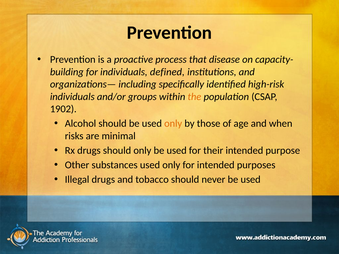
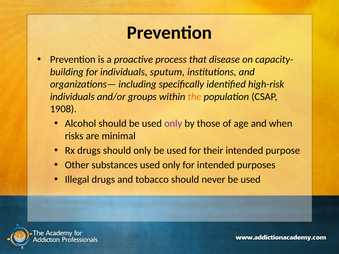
defined: defined -> sputum (167, 72)
1902: 1902 -> 1908 (63, 109)
only colour: orange -> purple (173, 124)
